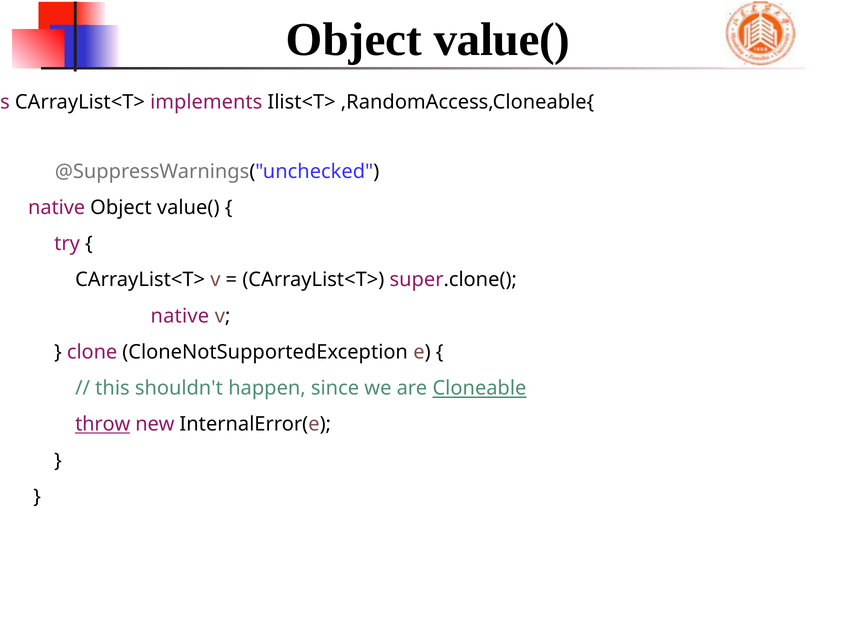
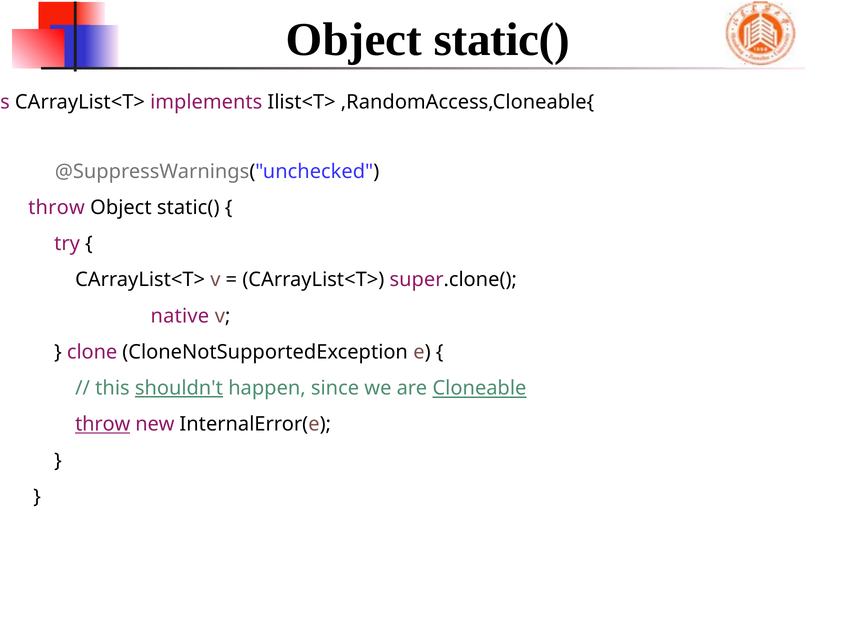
value(: value( -> static( (502, 40)
native: native -> throw (56, 208)
value(: value( -> static( (188, 208)
shouldn't underline: none -> present (179, 388)
